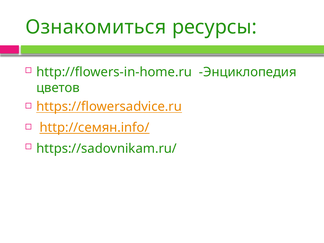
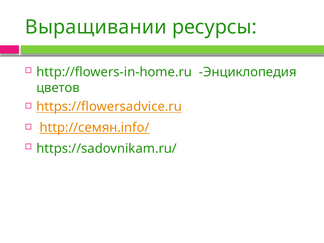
Ознакомиться: Ознакомиться -> Выращивании (96, 27)
